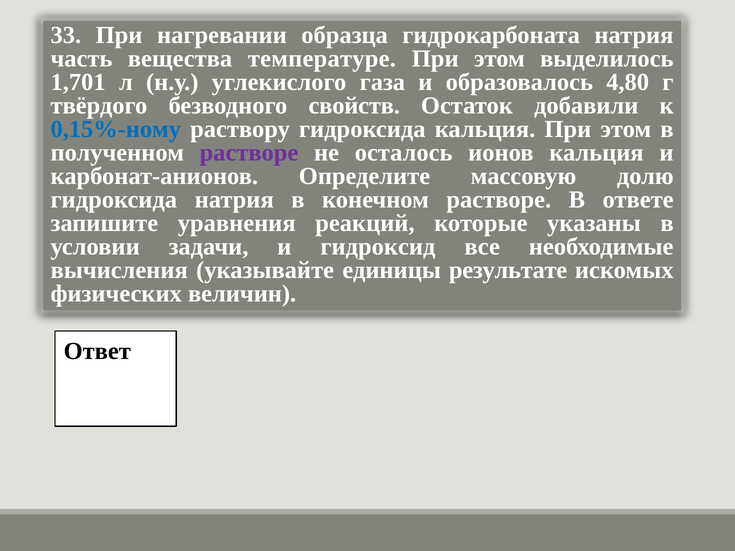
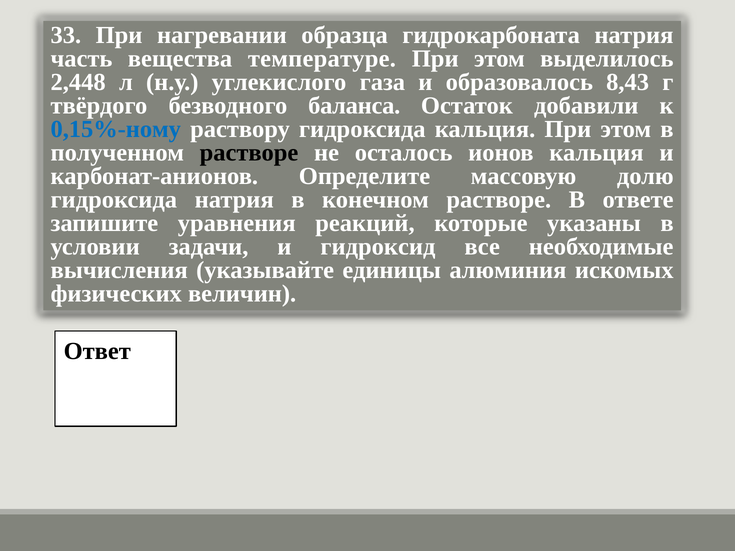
1,701: 1,701 -> 2,448 (78, 82)
4,80: 4,80 -> 8,43 (628, 82)
свойств: свойств -> баланса (354, 106)
растворе colour: purple -> black (249, 153)
результате: результате -> алюминия (508, 271)
